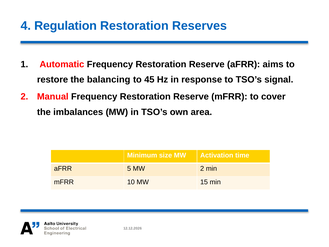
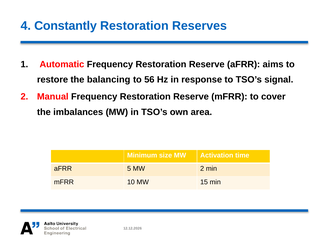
Regulation: Regulation -> Constantly (66, 26)
45: 45 -> 56 (149, 80)
